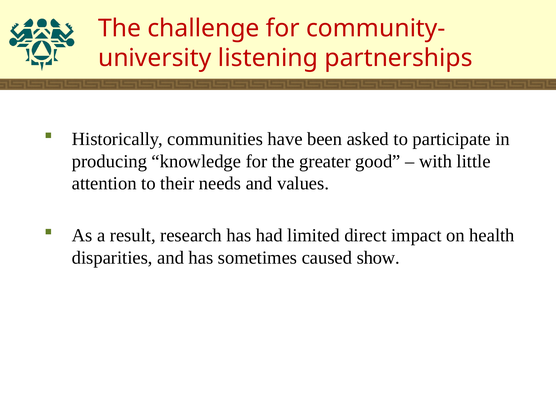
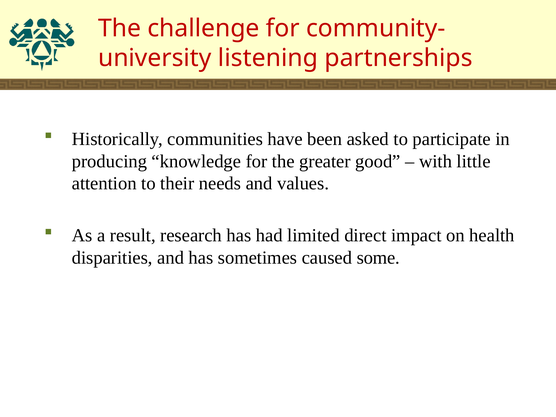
show: show -> some (378, 258)
